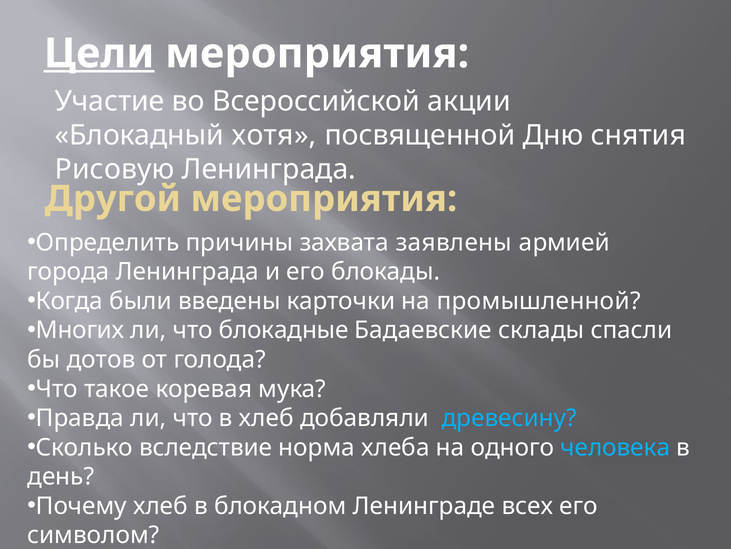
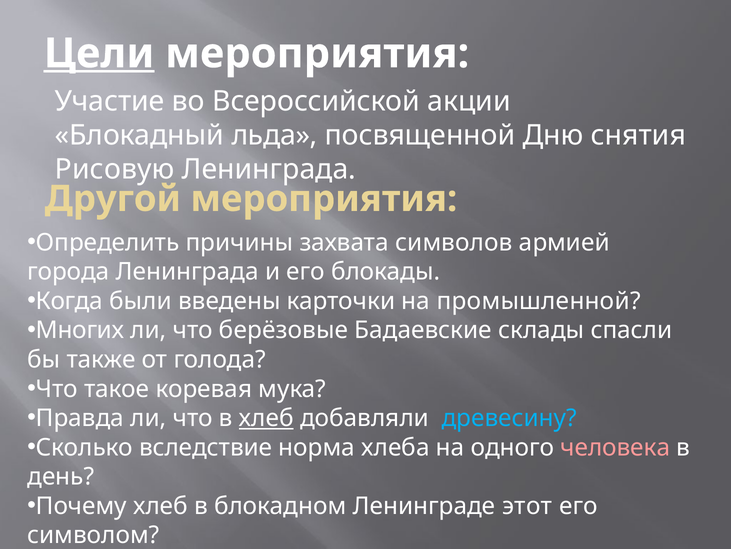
хотя: хотя -> льда (274, 135)
заявлены: заявлены -> символов (454, 242)
блокадные: блокадные -> берёзовые (283, 330)
дотов: дотов -> также (101, 359)
хлеб underline: none -> present (266, 418)
человека colour: light blue -> pink (615, 447)
всех: всех -> этот (527, 505)
